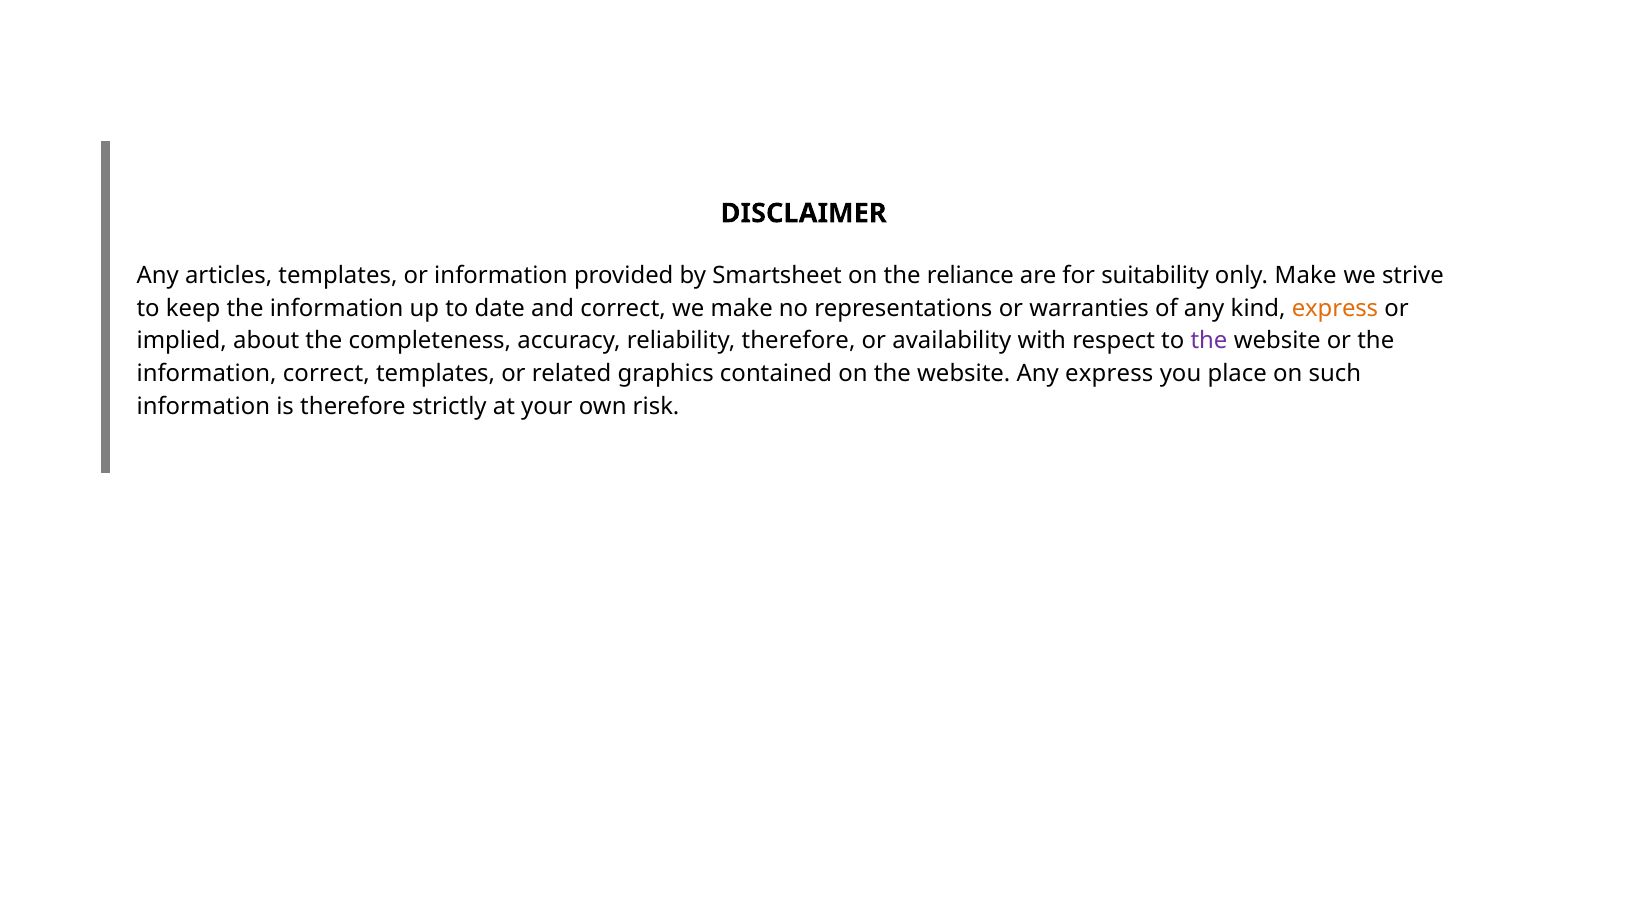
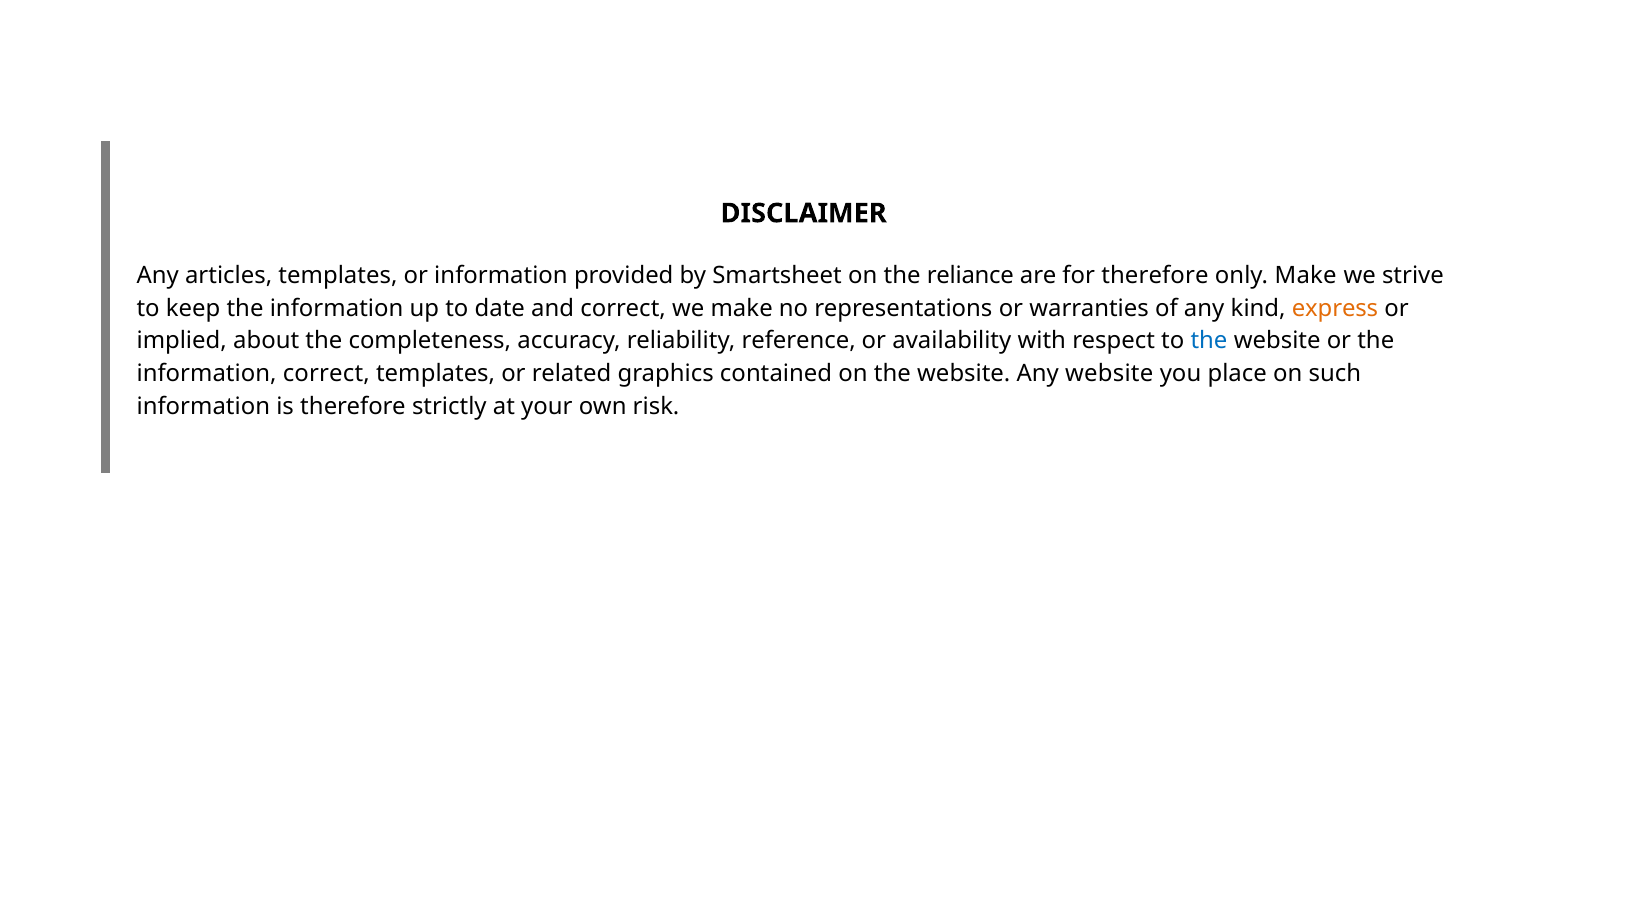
for suitability: suitability -> therefore (1155, 276)
reliability therefore: therefore -> reference (799, 341)
the colour: purple -> blue (1209, 341)
Any express: express -> website (1109, 374)
